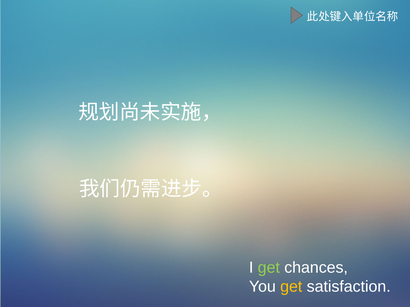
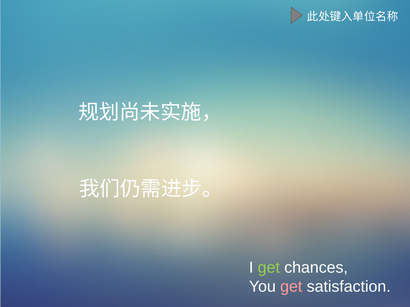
get colour: yellow -> pink (291, 287)
